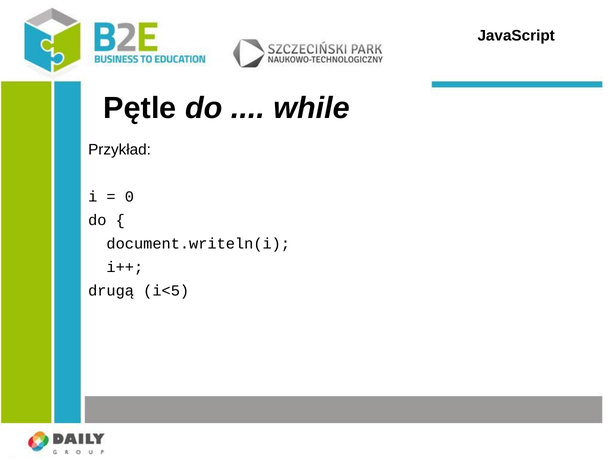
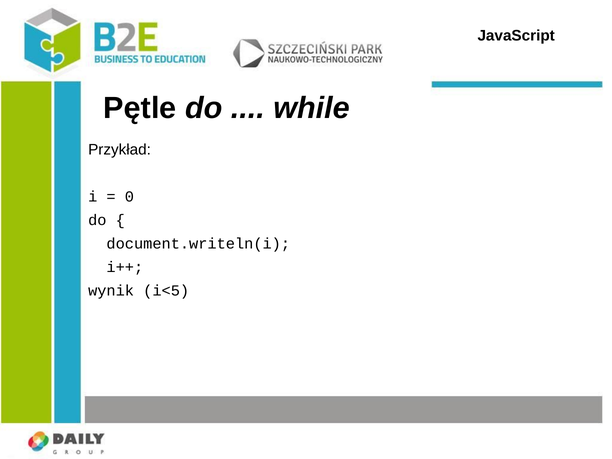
drugą: drugą -> wynik (111, 291)
